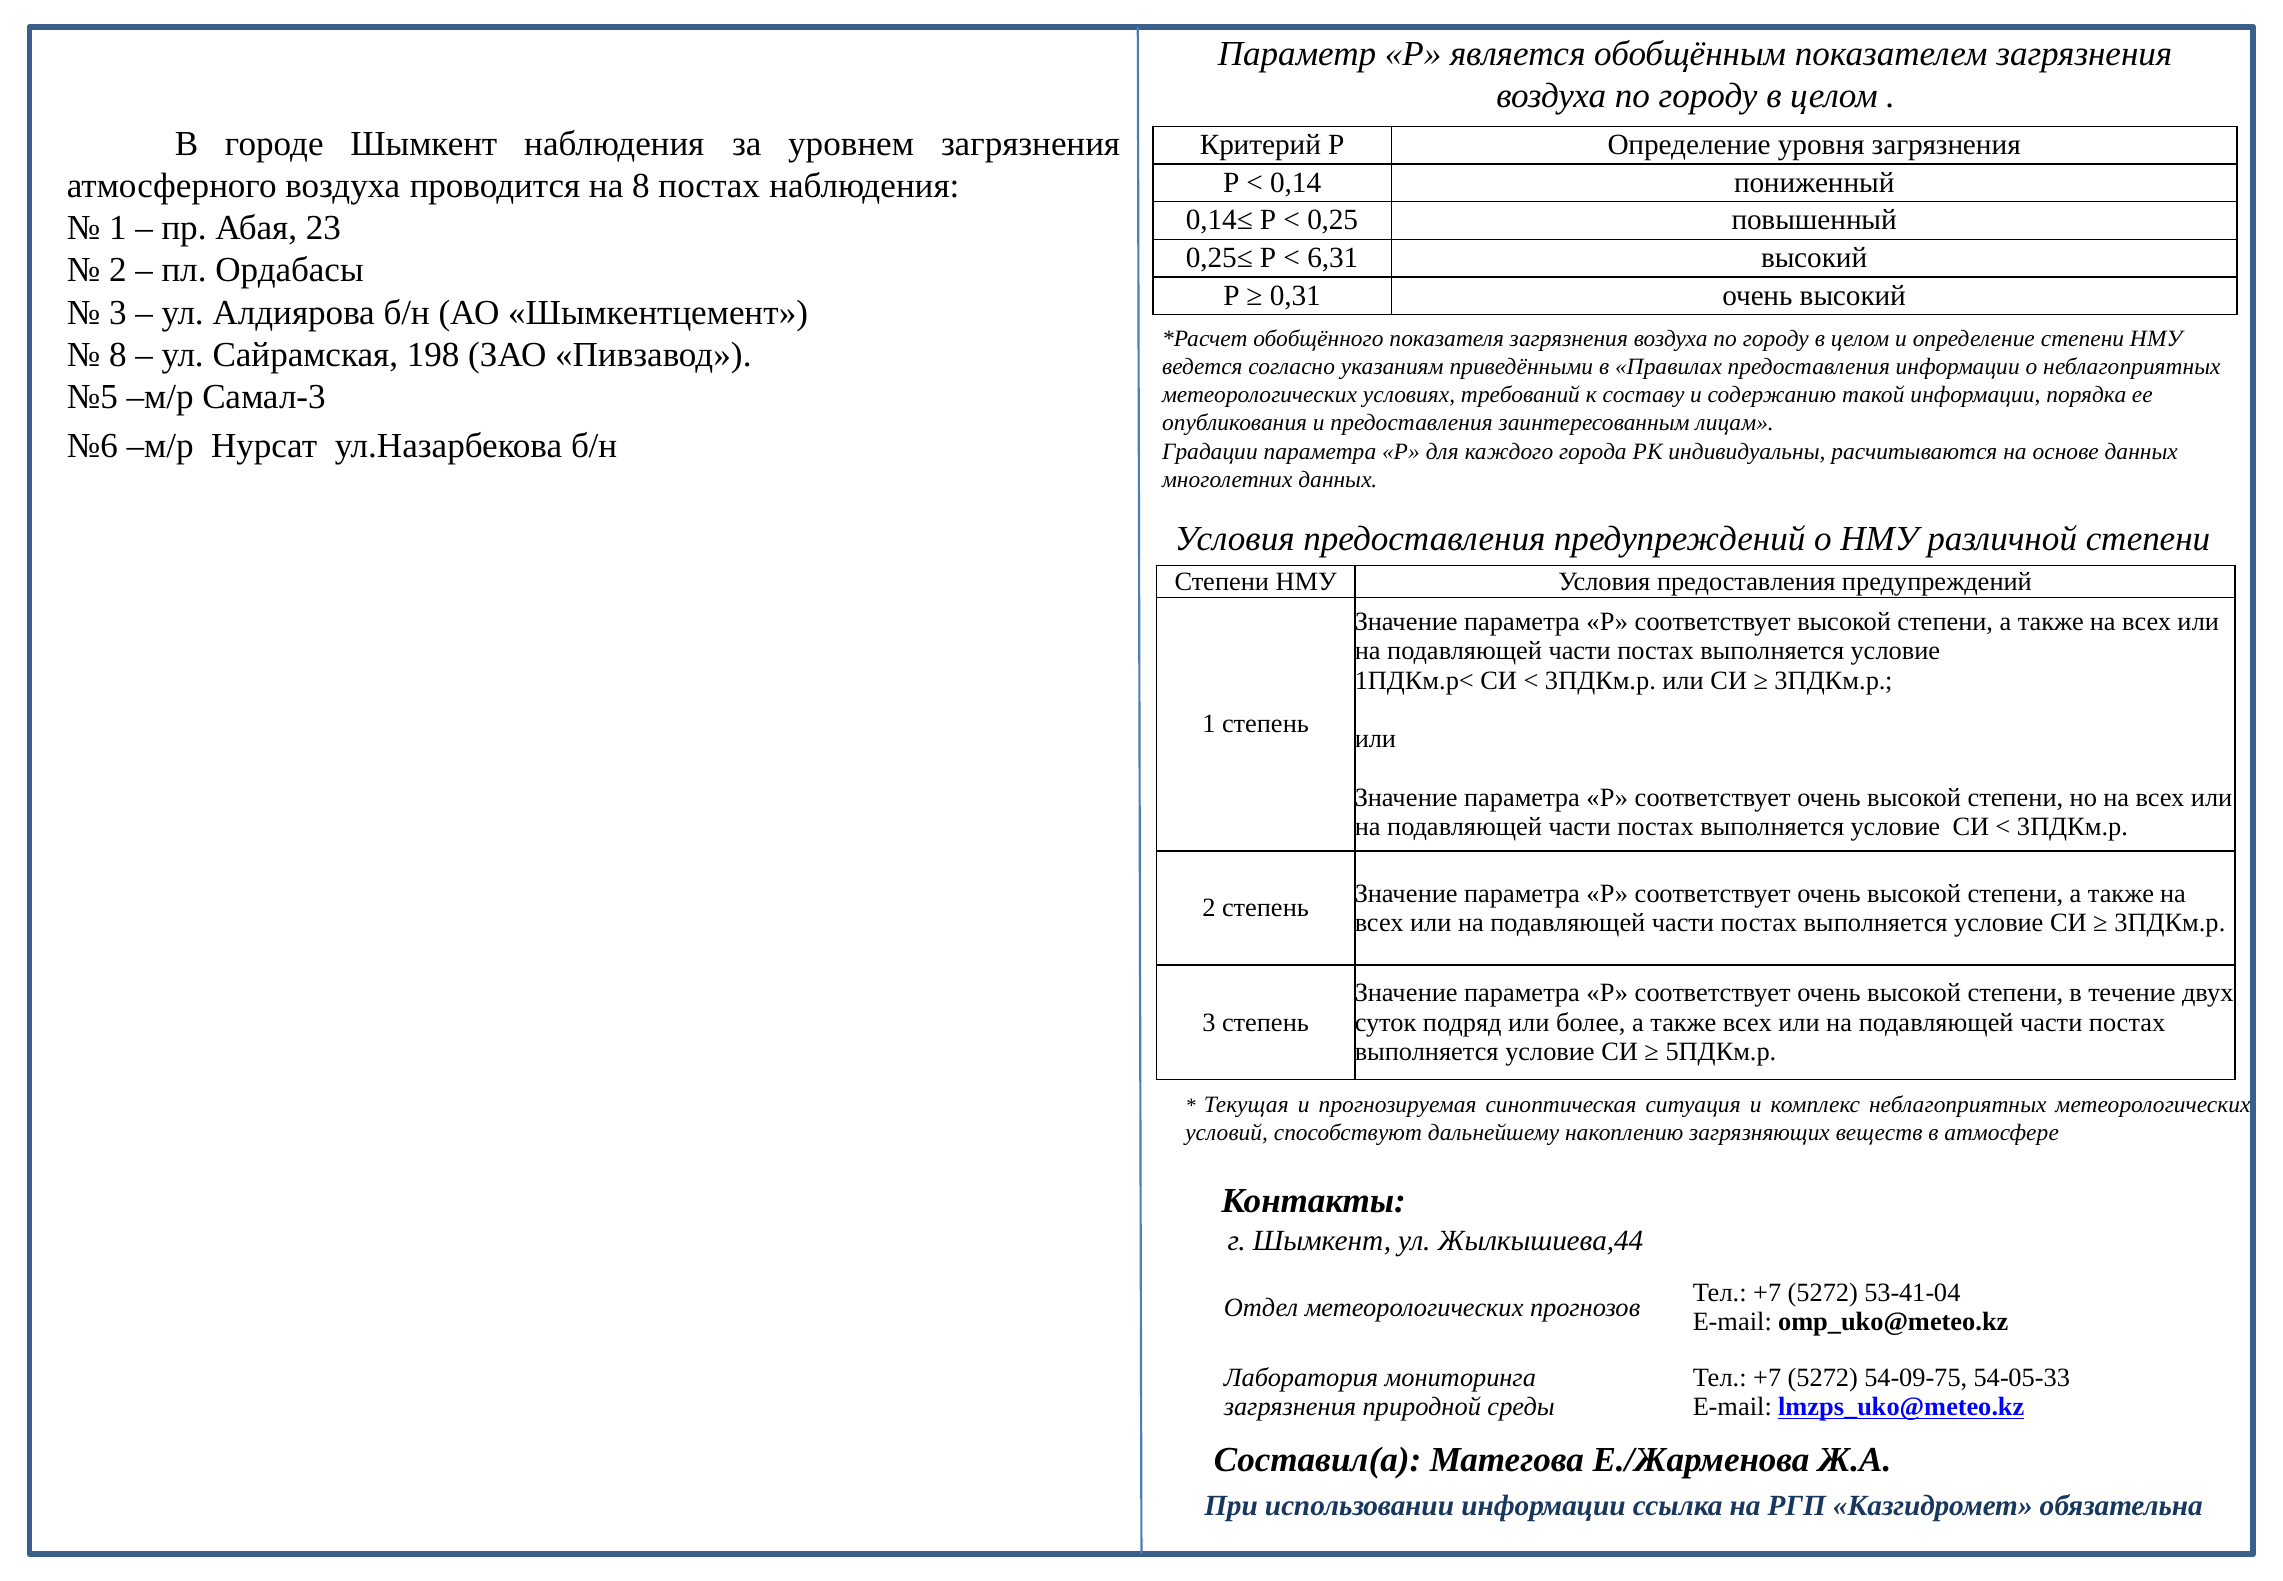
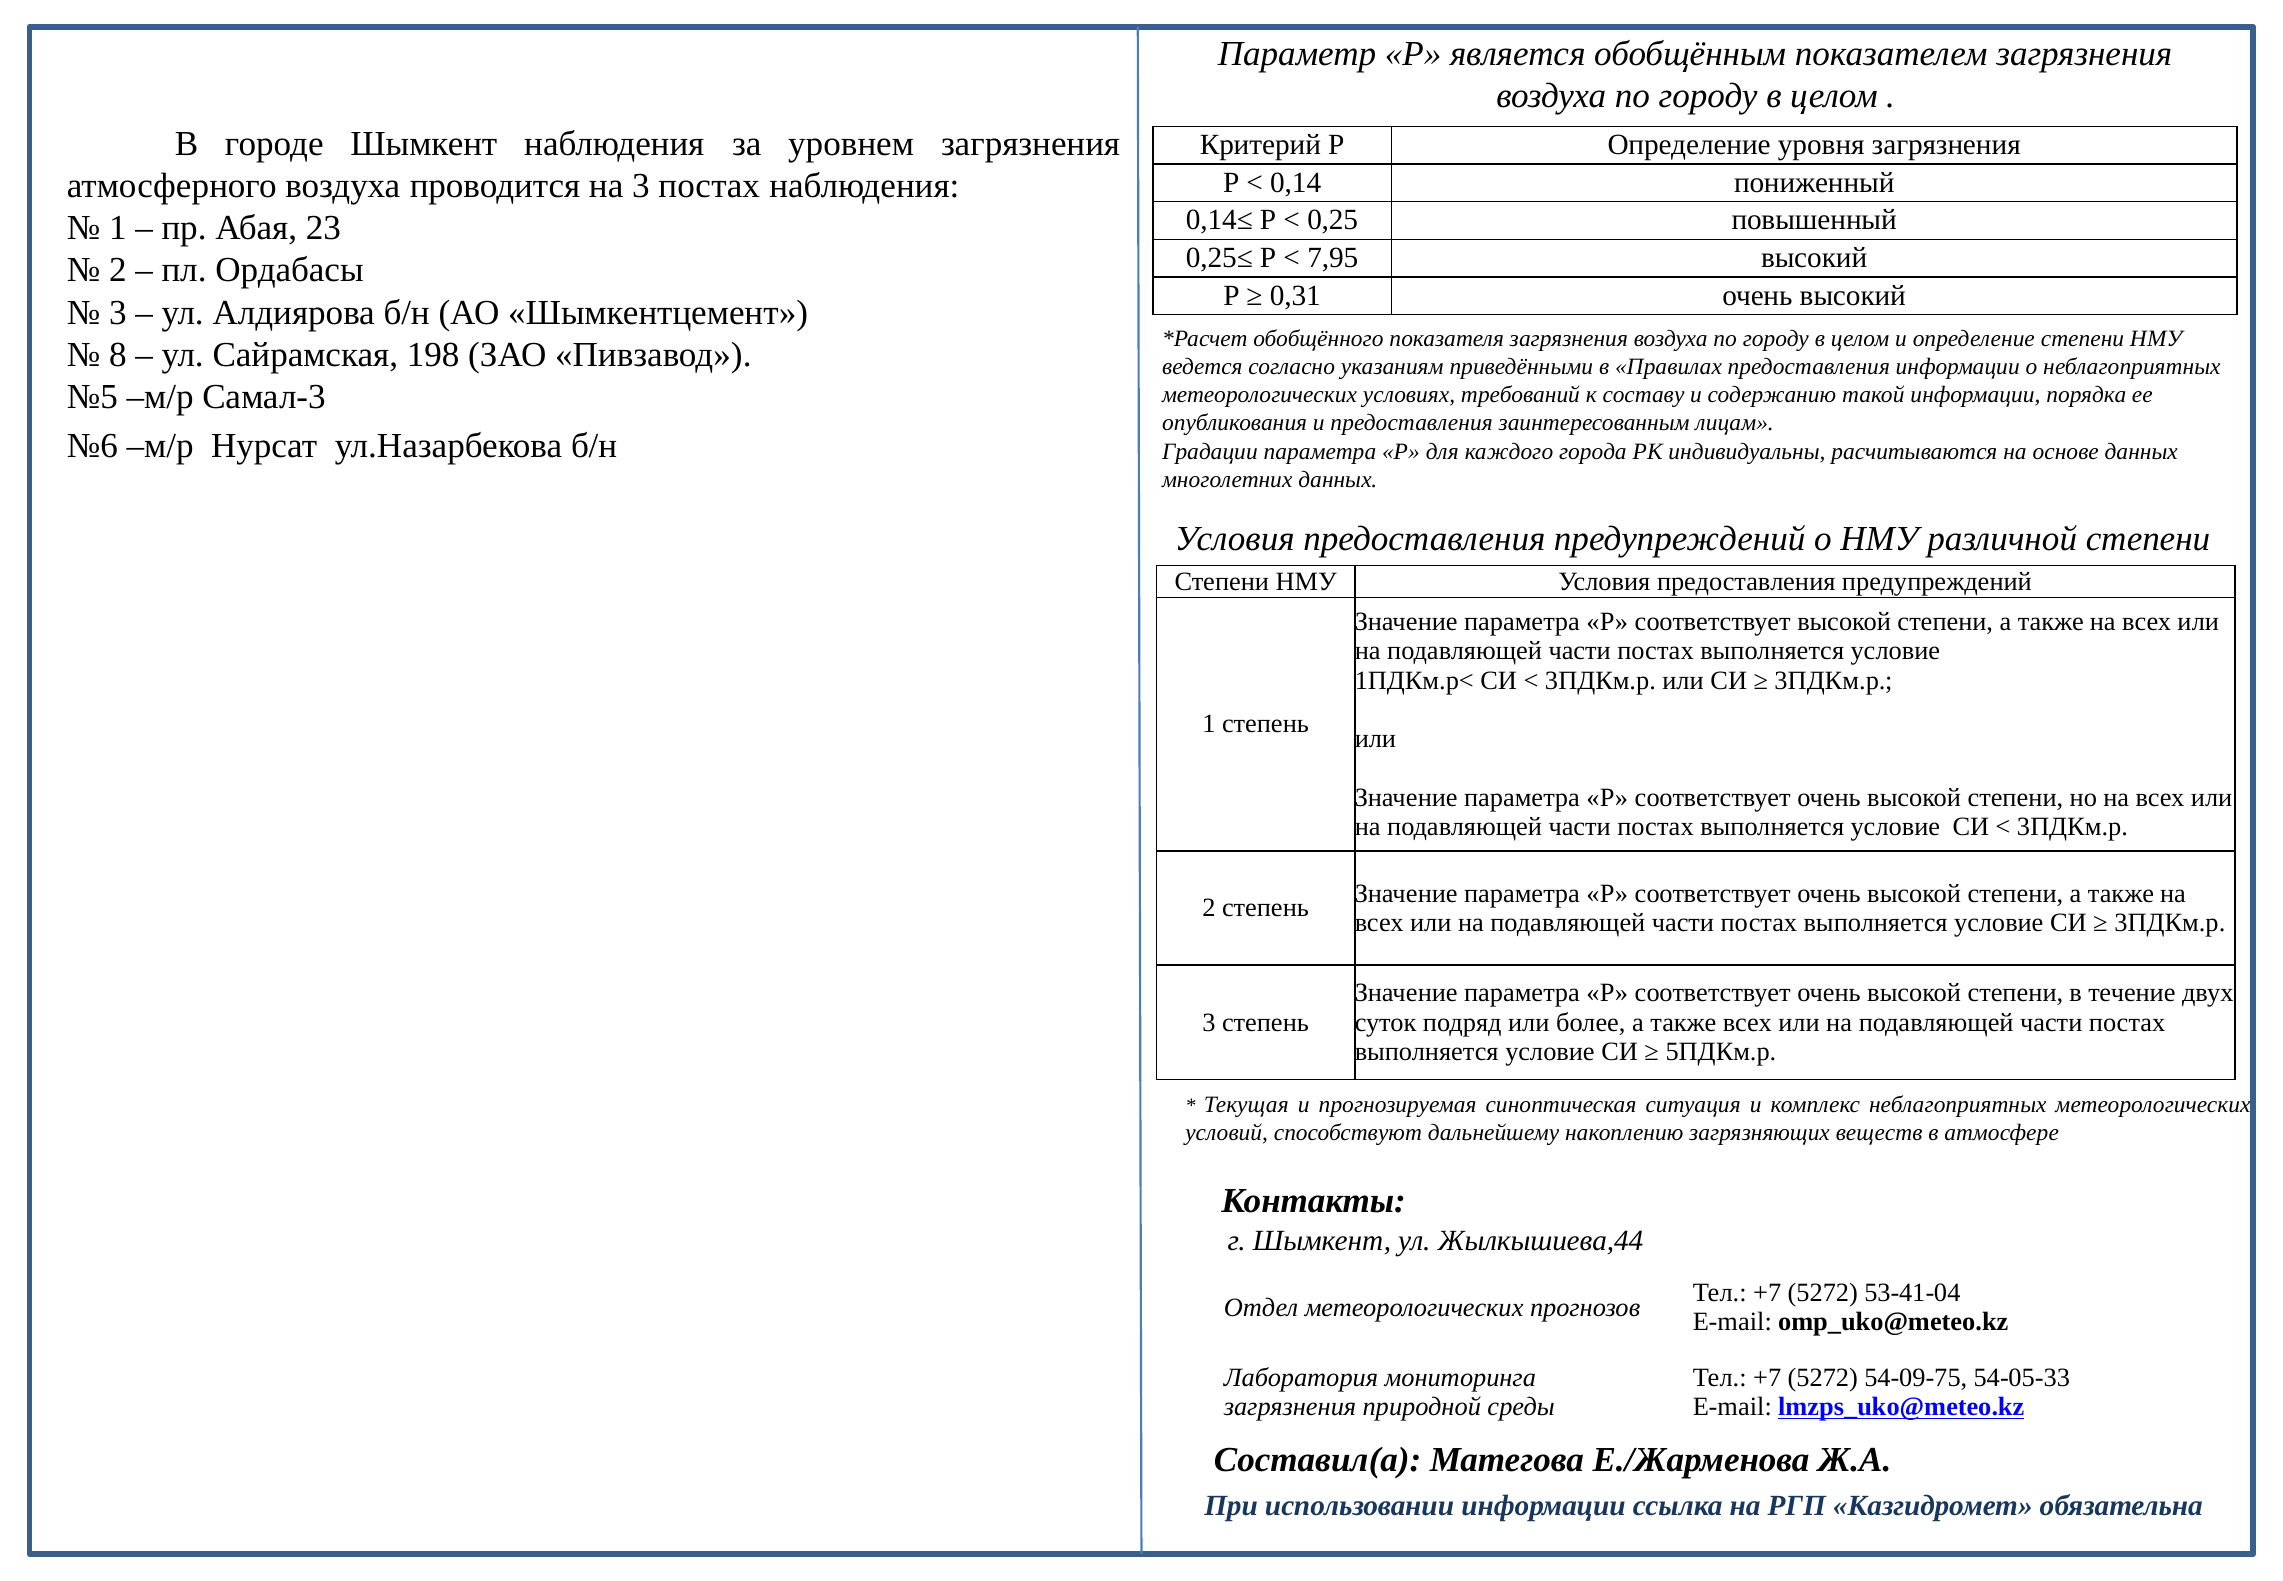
на 8: 8 -> 3 (641, 186)
6,31: 6,31 -> 7,95 (1333, 258)
